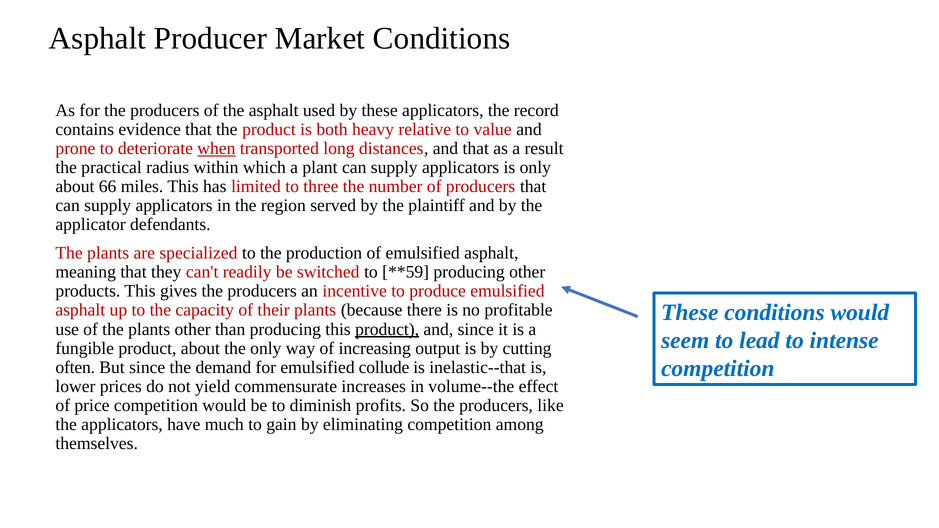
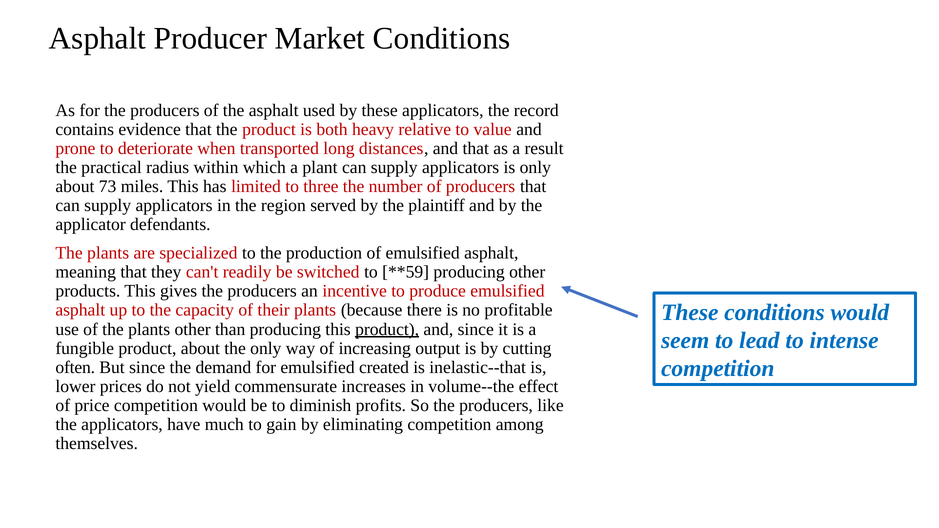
when underline: present -> none (216, 148)
66: 66 -> 73 (108, 186)
collude: collude -> created (384, 367)
